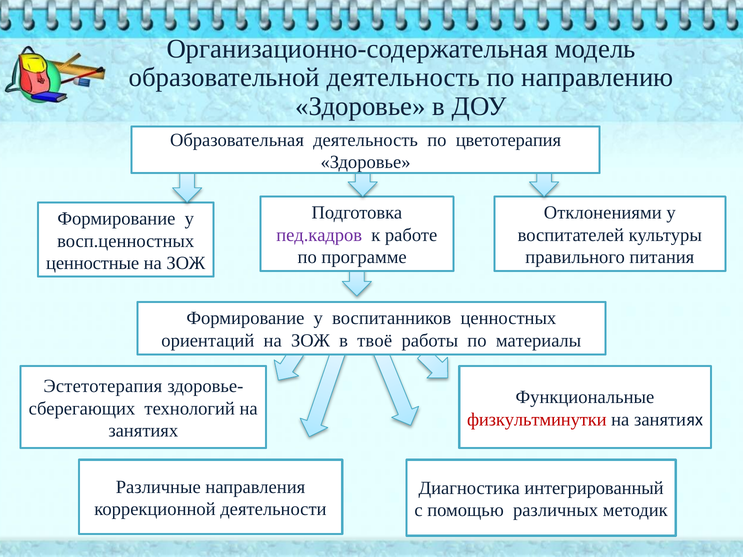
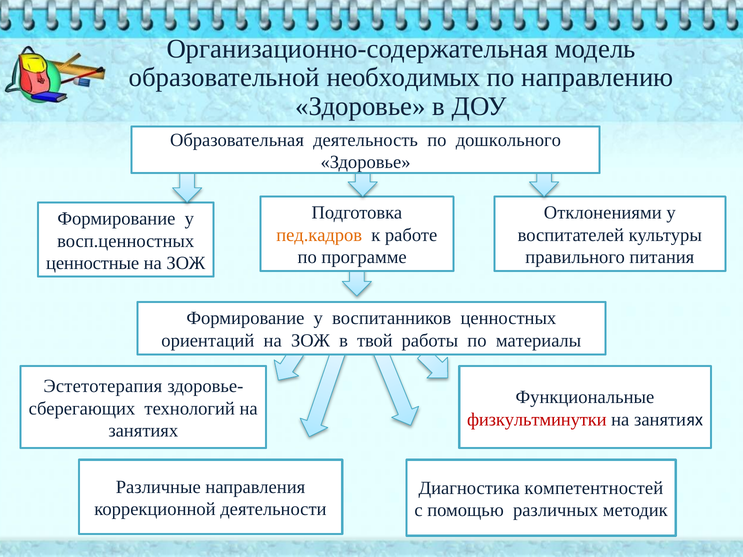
образовательной деятельность: деятельность -> необходимых (403, 78)
цветотерапия: цветотерапия -> дошкольного (508, 140)
пед.кадров colour: purple -> orange (319, 235)
твоё: твоё -> твой (375, 341)
интегрированный: интегрированный -> компетентностей (594, 488)
